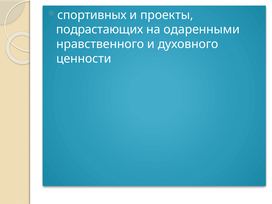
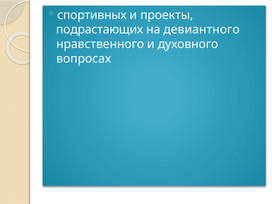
одаренными: одаренными -> девиантного (202, 30)
ценности: ценности -> вопросах (84, 59)
